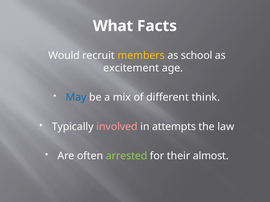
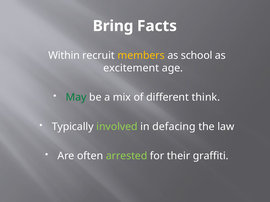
What: What -> Bring (113, 26)
Would: Would -> Within (64, 56)
May colour: blue -> green (76, 98)
involved colour: pink -> light green (117, 127)
attempts: attempts -> defacing (174, 127)
almost: almost -> graffiti (211, 156)
